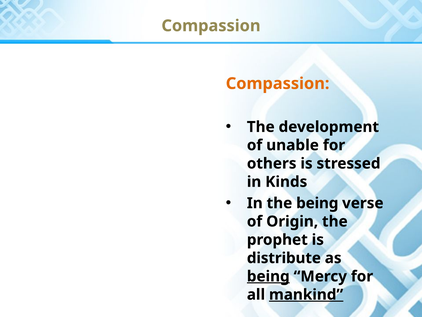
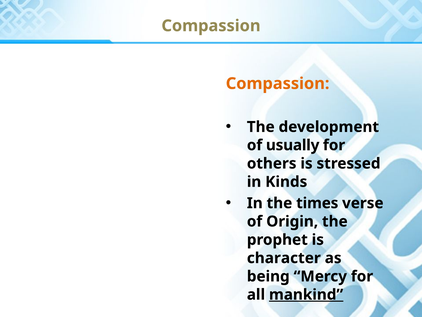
unable: unable -> usually (293, 145)
the being: being -> times (317, 203)
distribute: distribute -> character (284, 258)
being underline: present -> none (268, 276)
